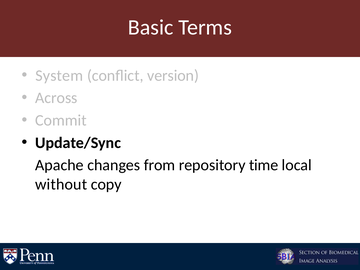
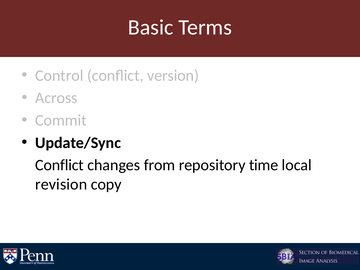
System: System -> Control (59, 76)
Apache: Apache -> Conflict (59, 165)
without: without -> revision (61, 184)
